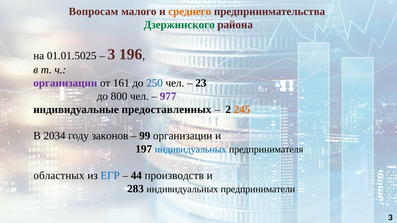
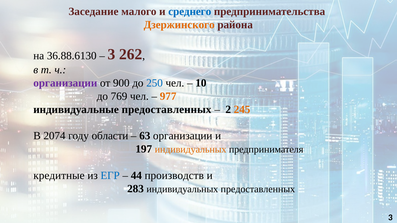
Вопросам: Вопросам -> Заседание (94, 12)
среднего colour: orange -> blue (190, 12)
Дзержинского colour: green -> orange (179, 25)
01.01.5025: 01.01.5025 -> 36.88.6130 (72, 56)
196: 196 -> 262 (131, 54)
161: 161 -> 900 (121, 83)
23: 23 -> 10 (201, 83)
800: 800 -> 769 (119, 96)
977 colour: purple -> orange (168, 96)
2034: 2034 -> 2074 (54, 136)
законов: законов -> области (110, 136)
99: 99 -> 63 (145, 136)
индивидуальных colour: blue -> orange (191, 150)
областных: областных -> кредитные (59, 176)
индивидуальных предприниматели: предприниматели -> предоставленных (258, 189)
